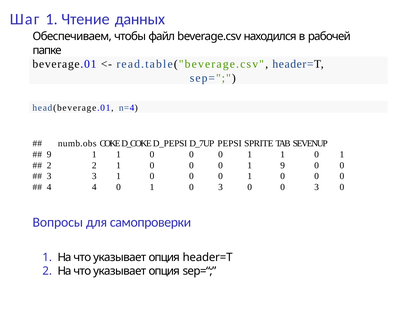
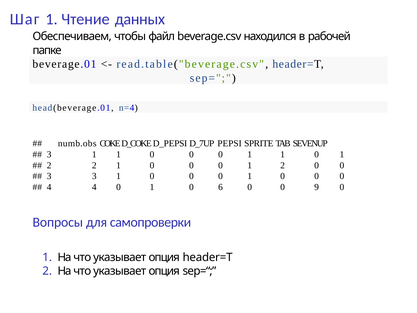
9: 9 -> 3 (49, 154)
1 9: 9 -> 2 (283, 165)
1 0 3: 3 -> 6 (221, 187)
0 0 3: 3 -> 9 (317, 187)
